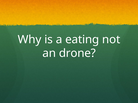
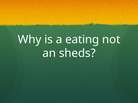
drone: drone -> sheds (77, 53)
